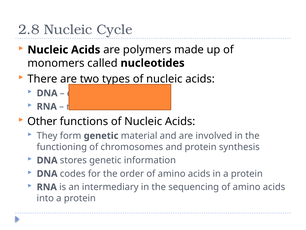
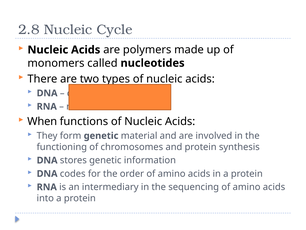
Other: Other -> When (42, 121)
